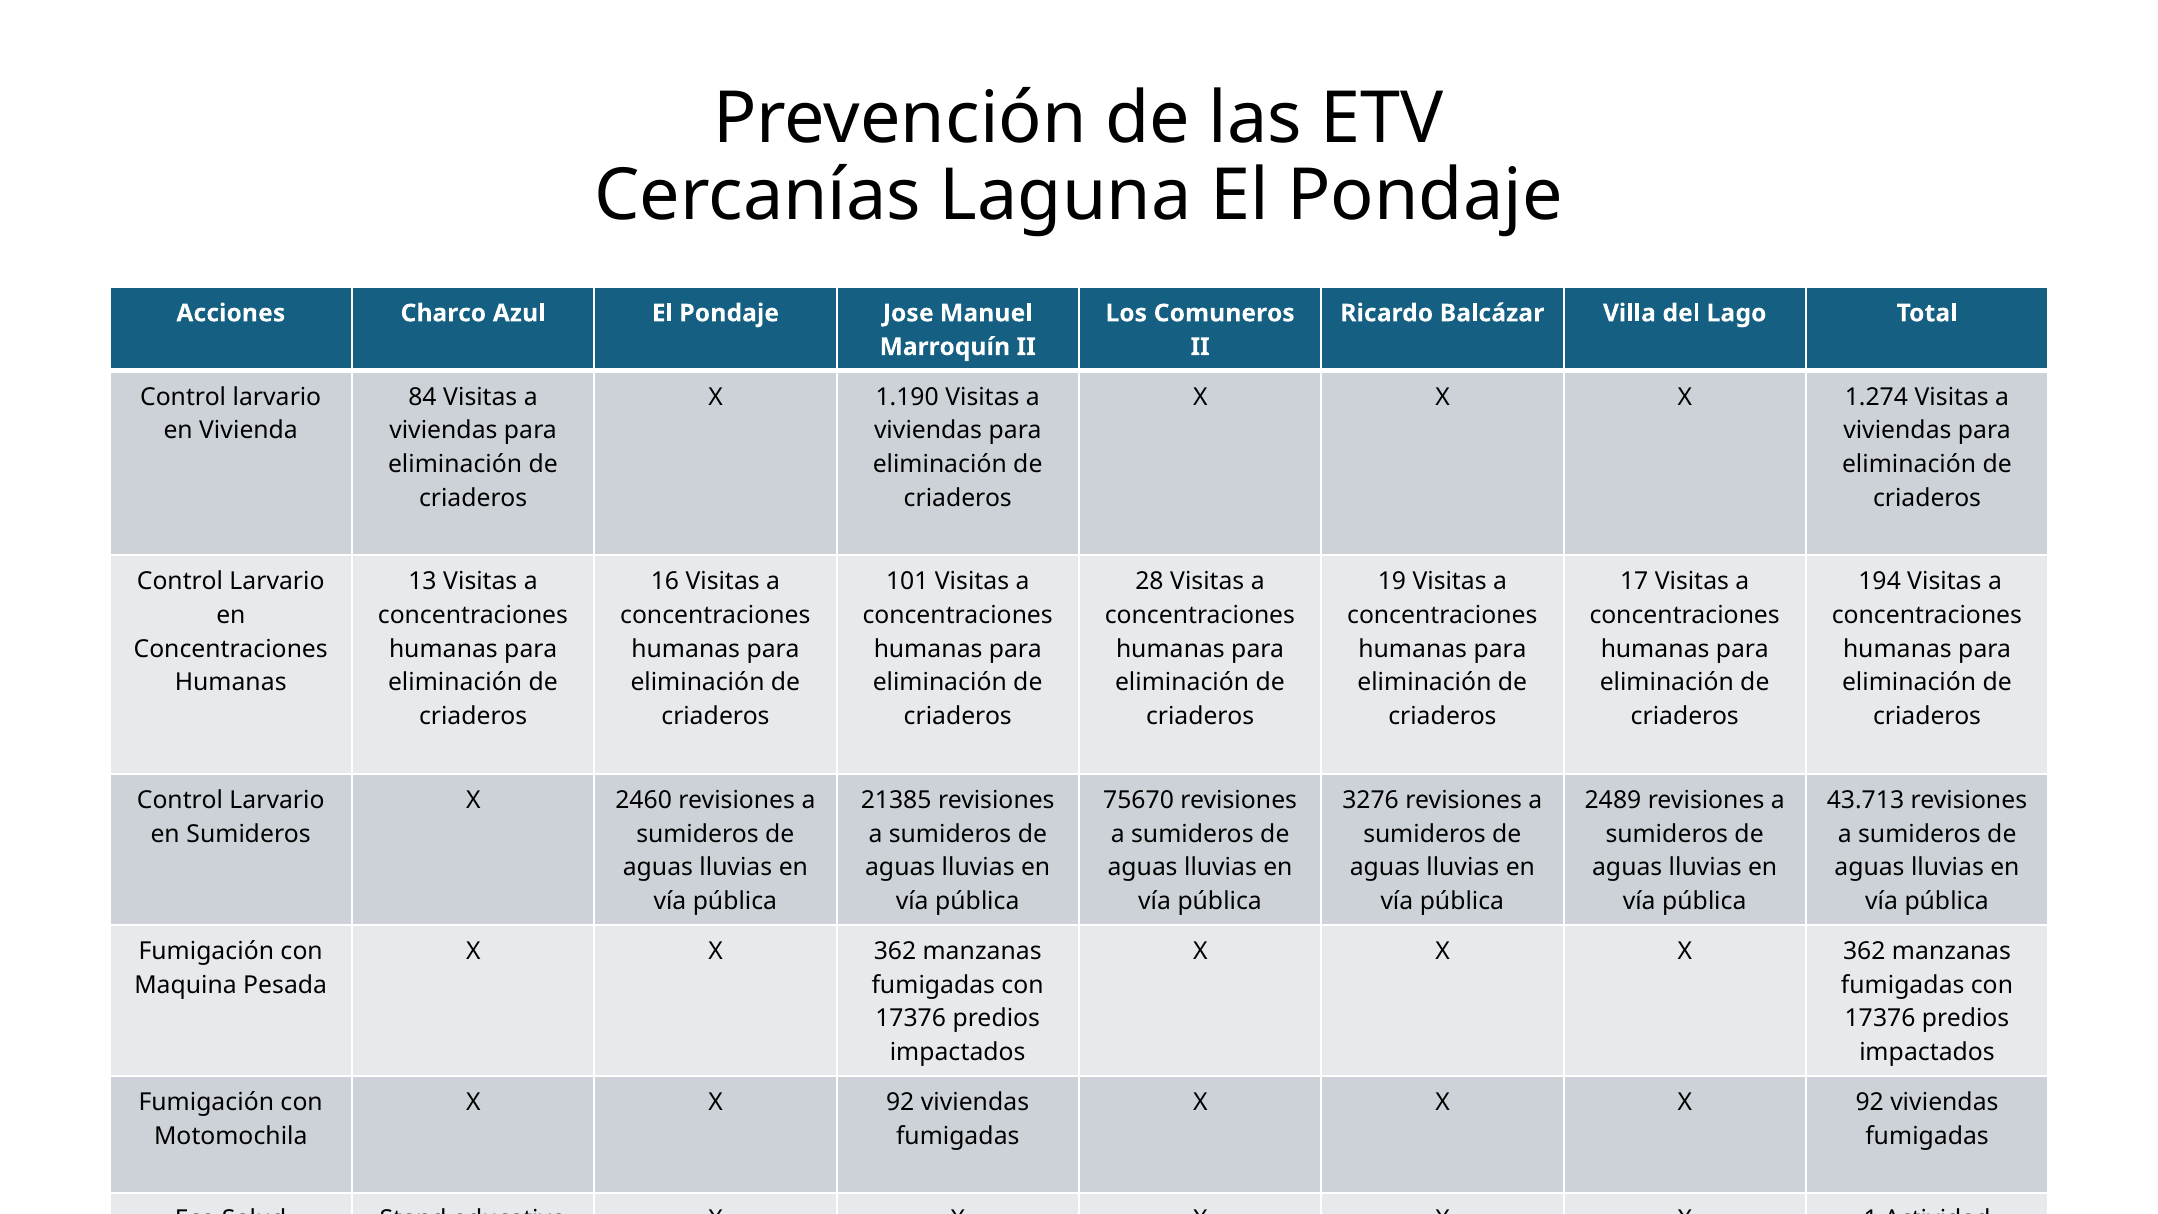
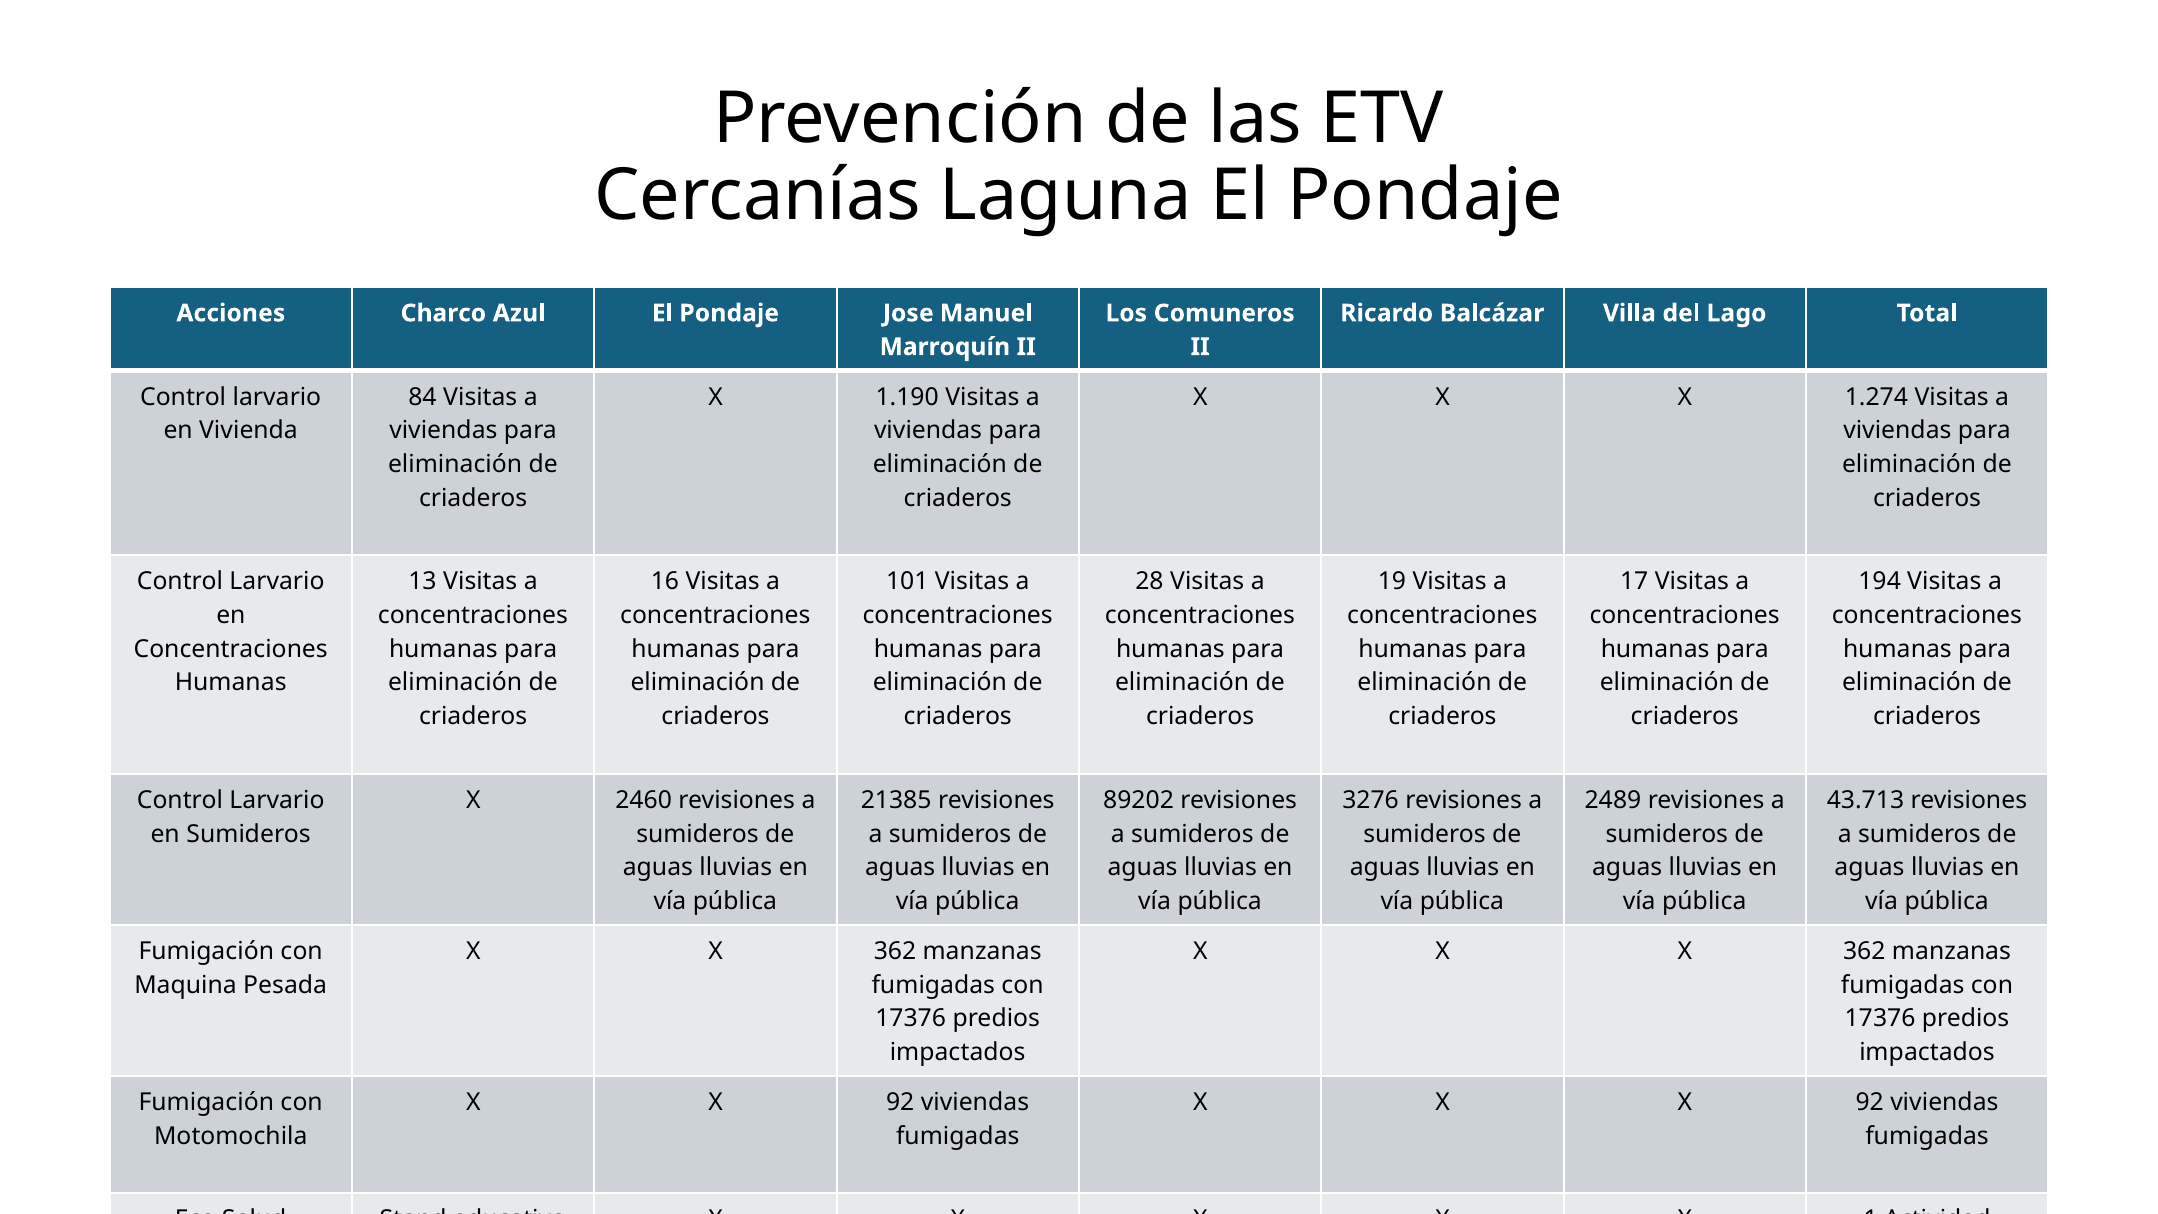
75670: 75670 -> 89202 (1139, 800)
